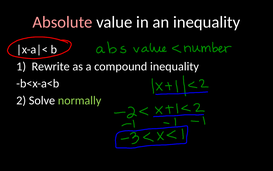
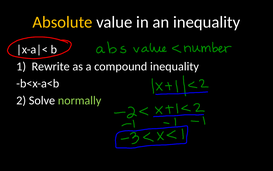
Absolute colour: pink -> yellow (62, 22)
